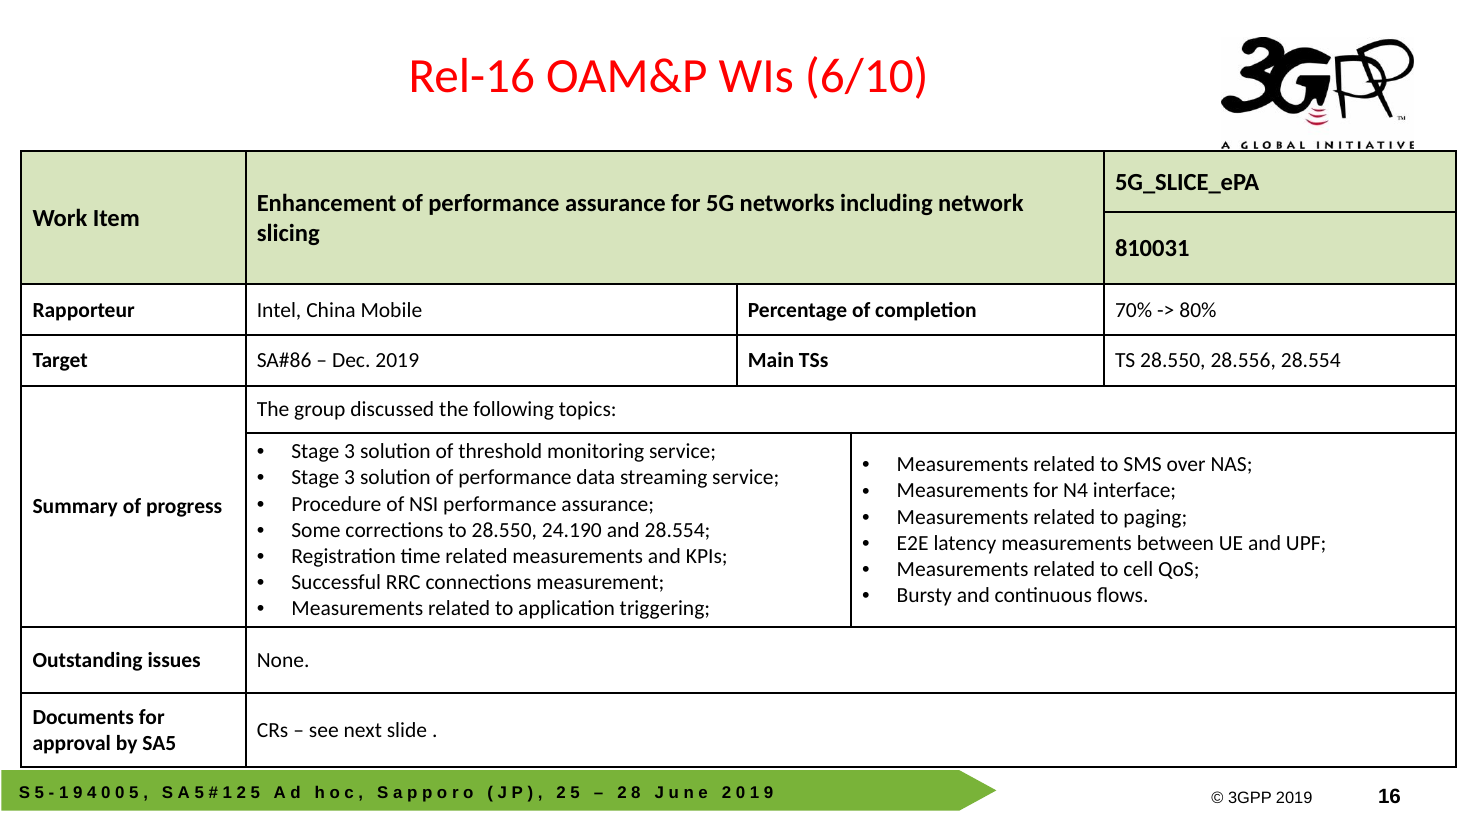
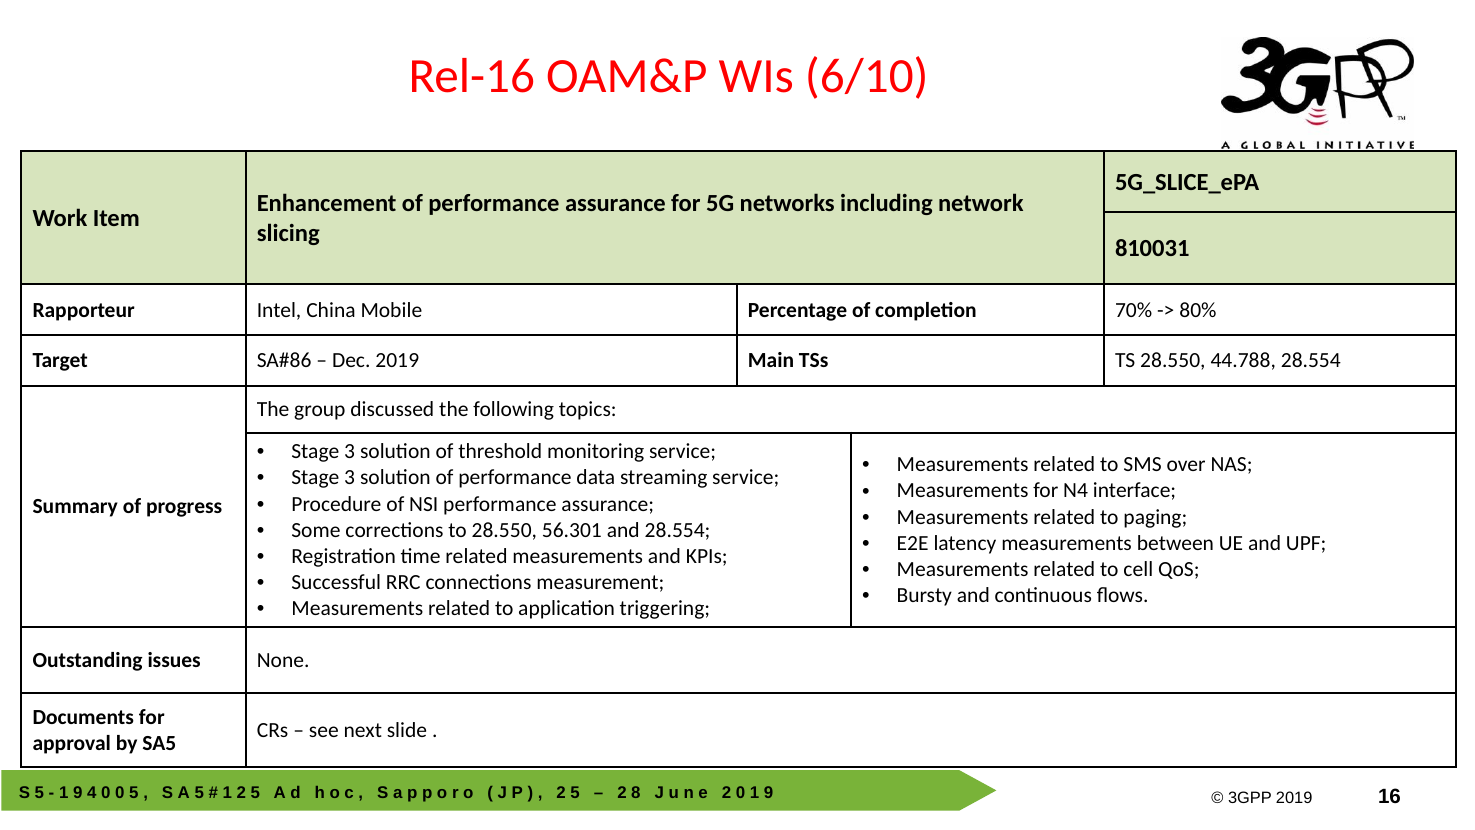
28.556: 28.556 -> 44.788 (1243, 361)
24.190: 24.190 -> 56.301 (572, 530)
